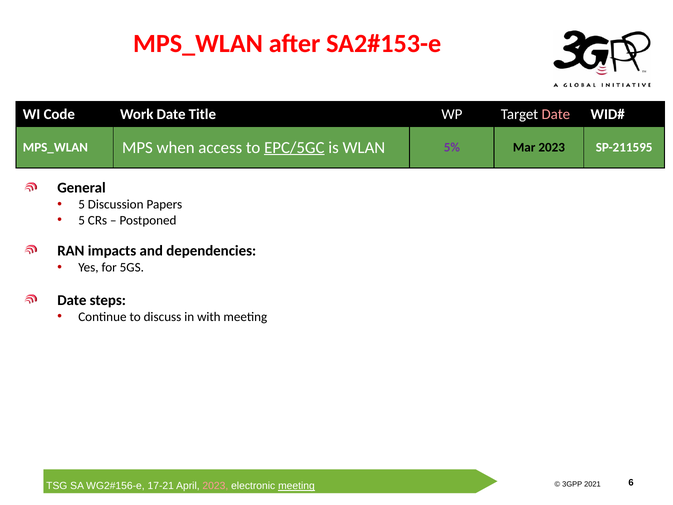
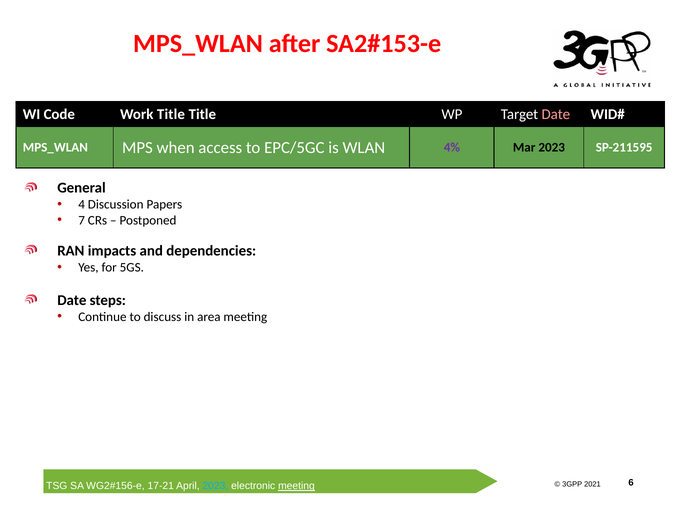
Work Date: Date -> Title (171, 114)
EPC/5GC underline: present -> none (294, 147)
5%: 5% -> 4% (452, 147)
5: 5 -> 4 (82, 204)
5: 5 -> 7 (82, 220)
with: with -> area (209, 317)
2023 colour: pink -> light blue (215, 486)
